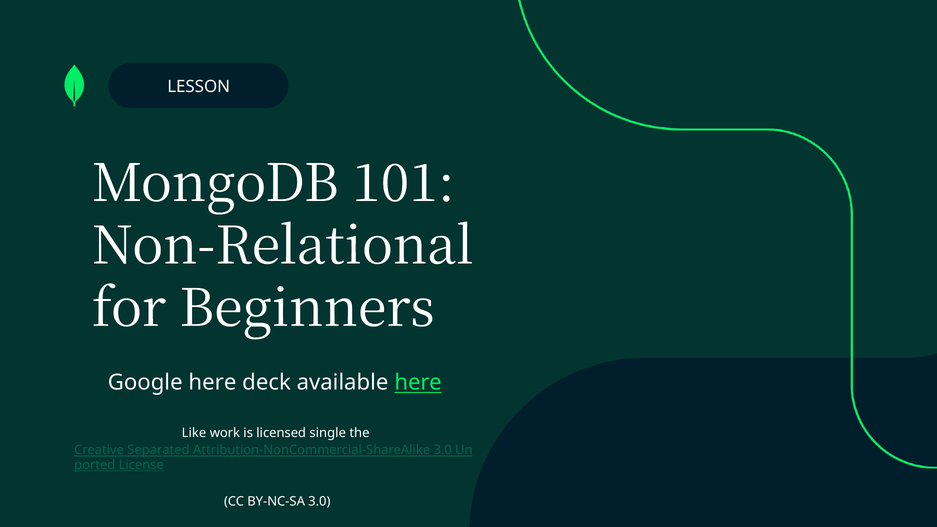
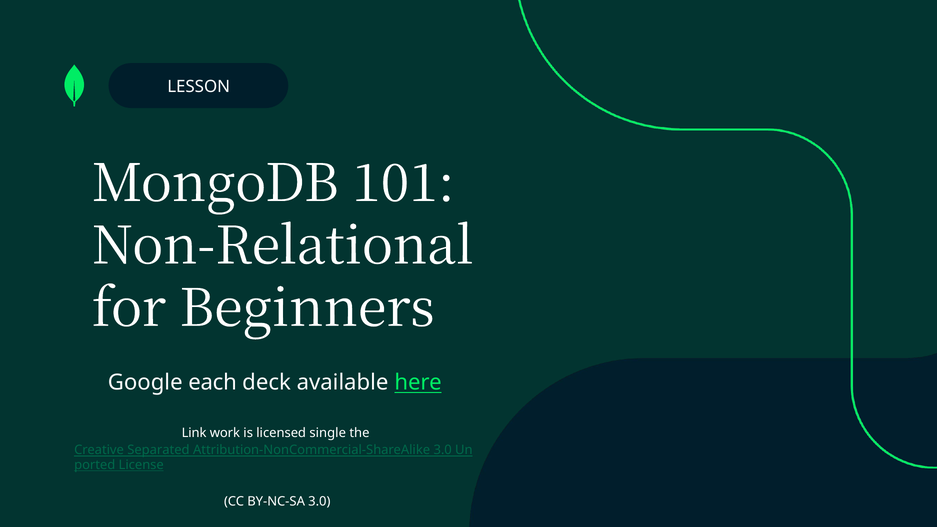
Google here: here -> each (213, 383)
Like: Like -> Link (194, 433)
